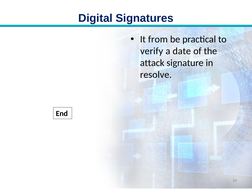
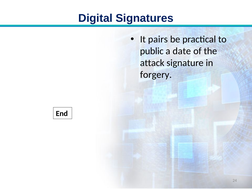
from: from -> pairs (158, 39)
verify: verify -> public (152, 51)
resolve: resolve -> forgery (156, 75)
